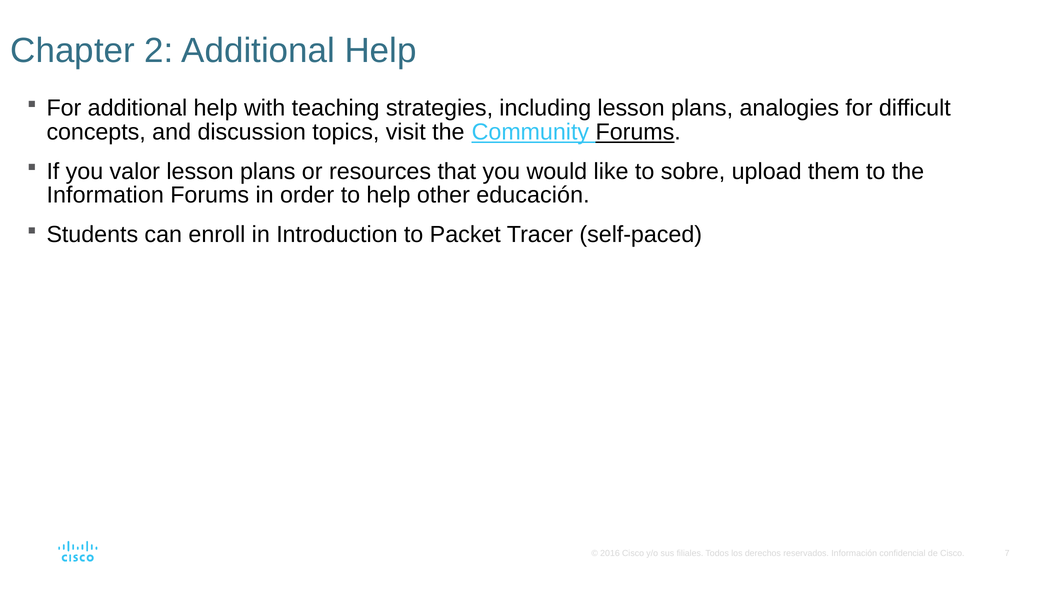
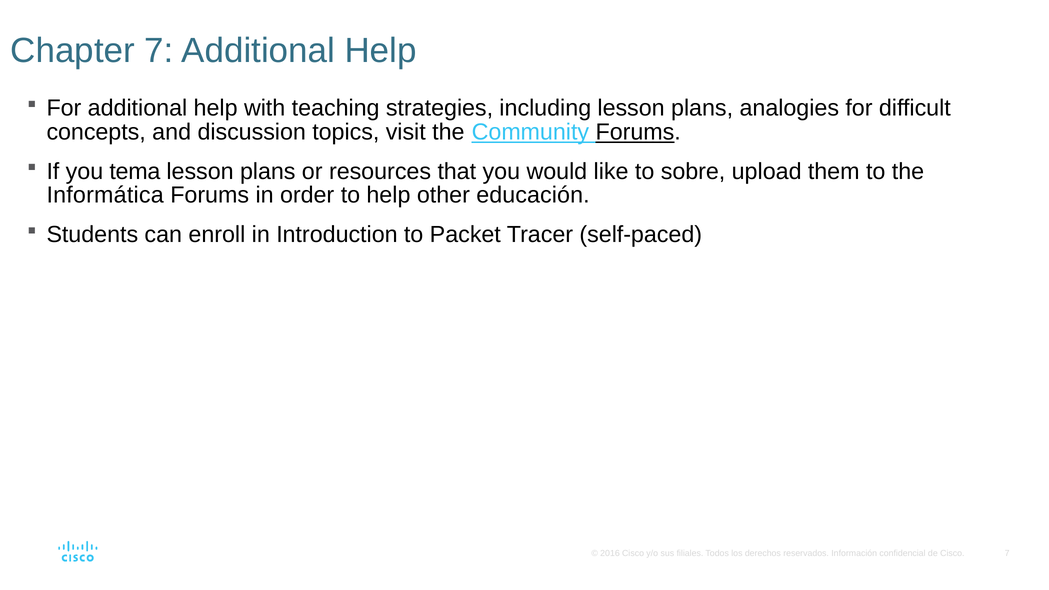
Chapter 2: 2 -> 7 (159, 51)
valor: valor -> tema (135, 171)
Information: Information -> Informática (105, 195)
